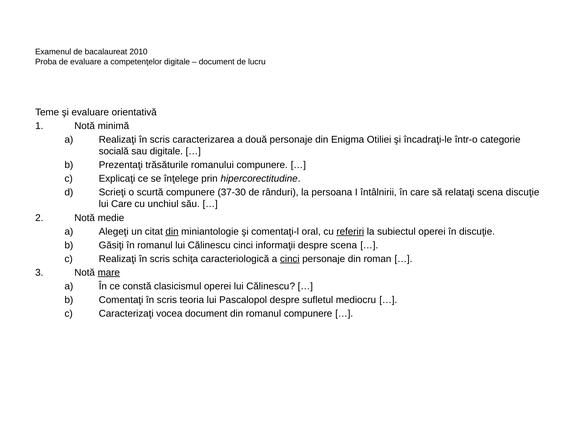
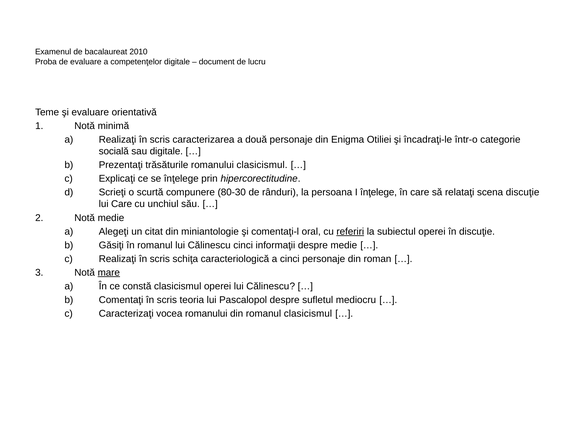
romanului compunere: compunere -> clasicismul (262, 165)
37-30: 37-30 -> 80-30 (232, 192)
I întâlnirii: întâlnirii -> înţelege (379, 192)
din underline: present -> none (172, 232)
despre scena: scena -> medie (344, 245)
cinci underline: present -> none (290, 259)
vocea document: document -> romanului (206, 314)
romanul compunere: compunere -> clasicismul (308, 314)
